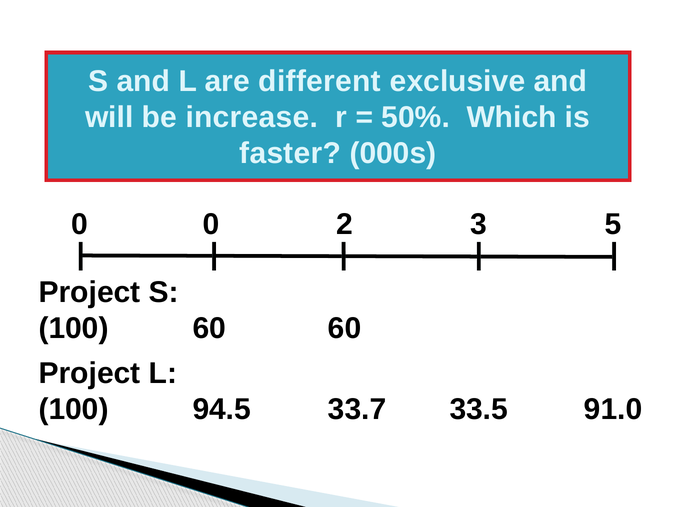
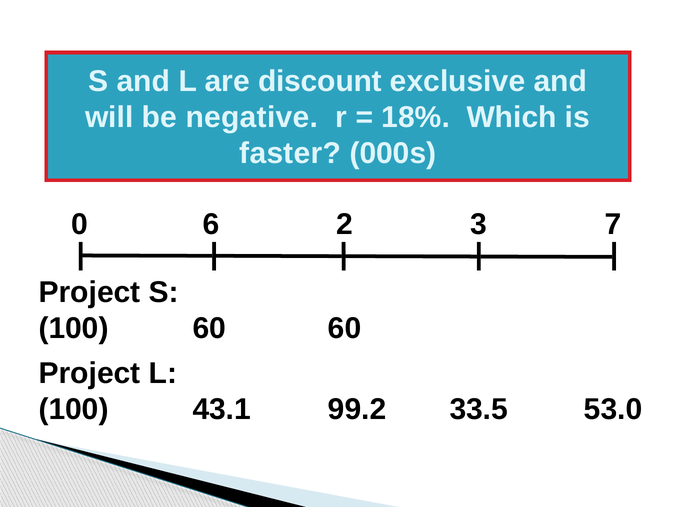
different: different -> discount (320, 81)
increase: increase -> negative (252, 117)
50%: 50% -> 18% (416, 117)
0 0: 0 -> 6 (211, 224)
5: 5 -> 7 (613, 224)
94.5: 94.5 -> 43.1 (222, 409)
33.7: 33.7 -> 99.2 (357, 409)
91.0: 91.0 -> 53.0 (613, 409)
